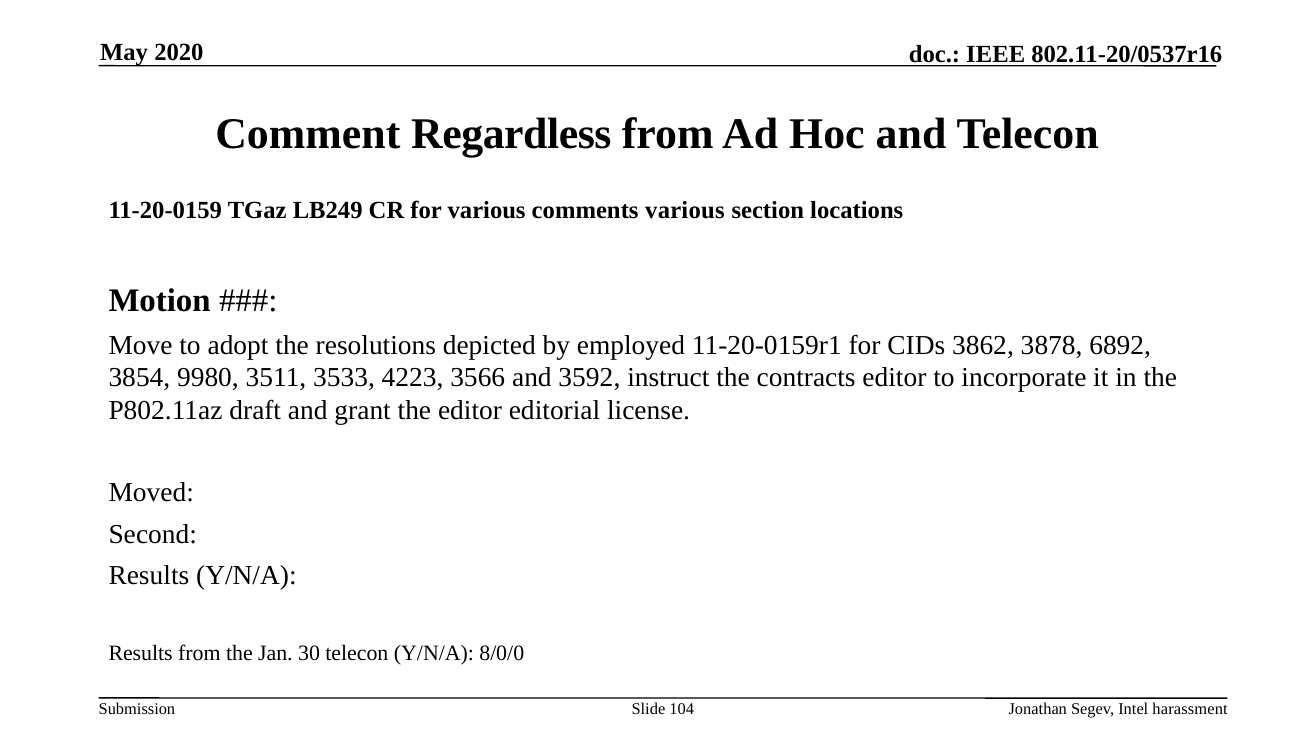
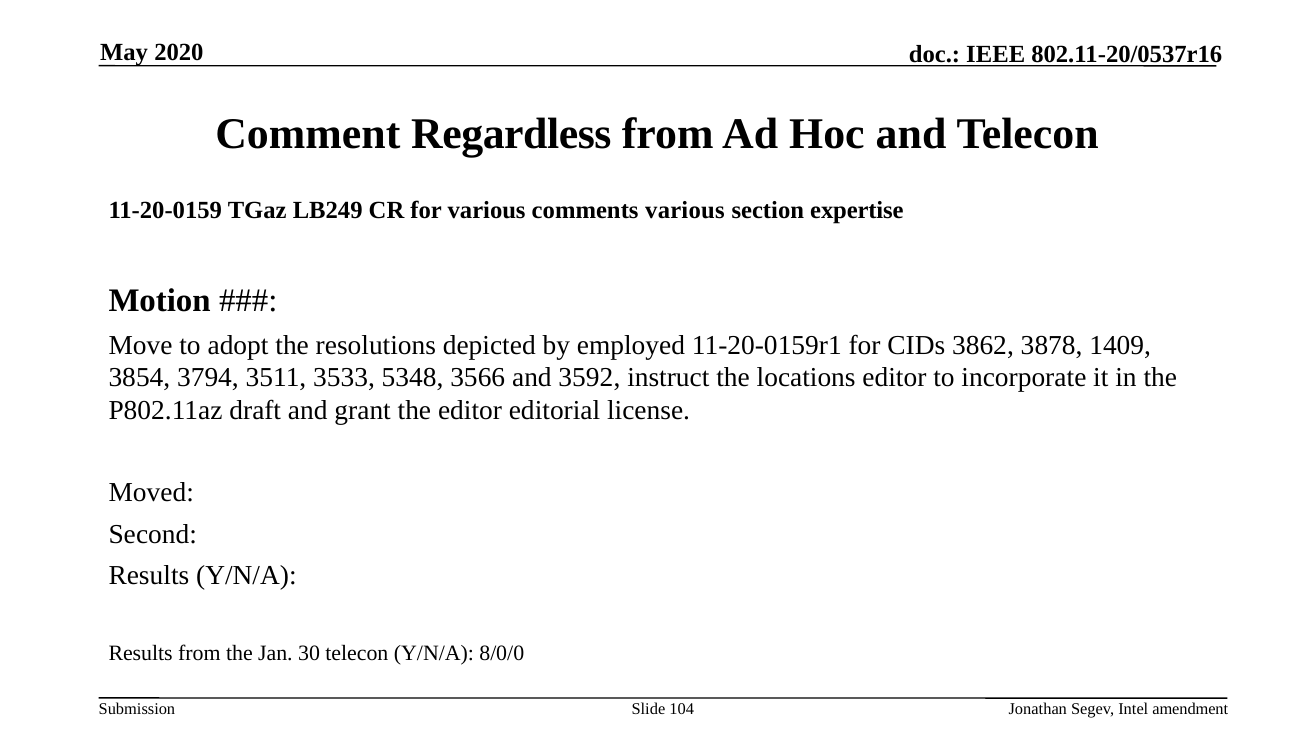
locations: locations -> expertise (857, 210)
6892: 6892 -> 1409 (1120, 345)
9980: 9980 -> 3794 (208, 378)
4223: 4223 -> 5348 (413, 378)
contracts: contracts -> locations (806, 378)
harassment: harassment -> amendment (1190, 709)
